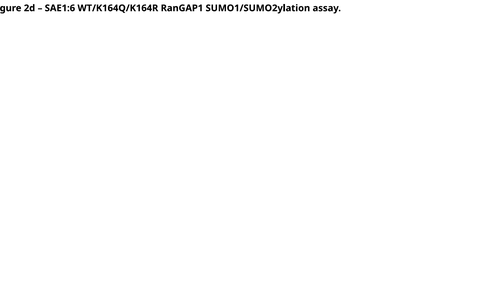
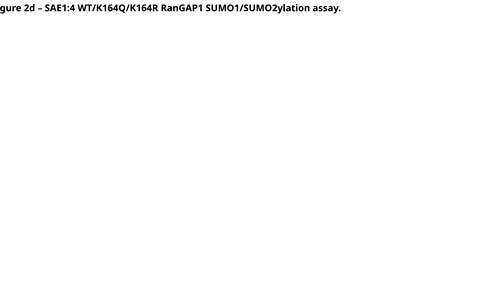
SAE1:6: SAE1:6 -> SAE1:4 (60, 8)
